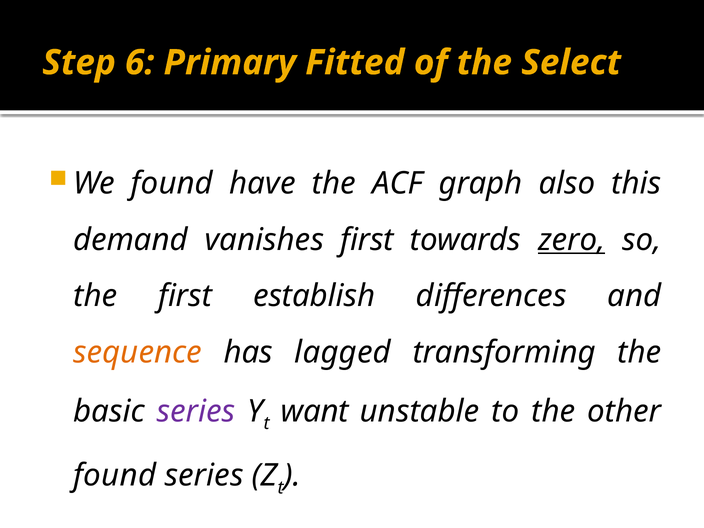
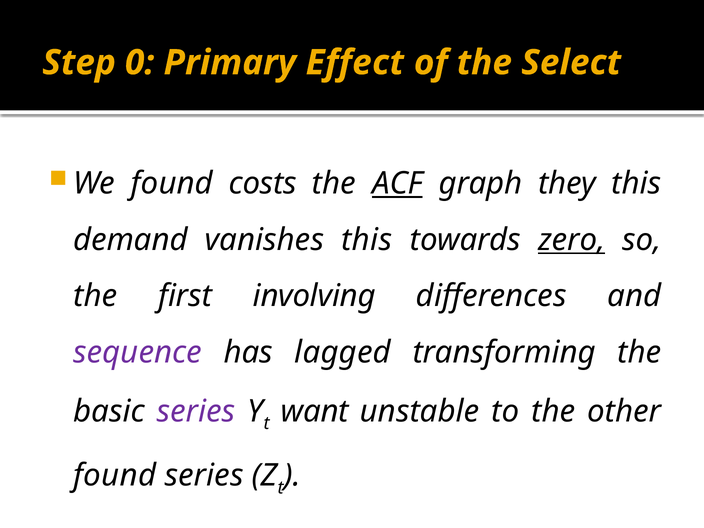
6: 6 -> 0 (140, 63)
Fitted: Fitted -> Effect (355, 63)
have: have -> costs (263, 183)
ACF underline: none -> present (397, 183)
also: also -> they (567, 183)
vanishes first: first -> this (367, 240)
establish: establish -> involving (314, 296)
sequence colour: orange -> purple (138, 352)
